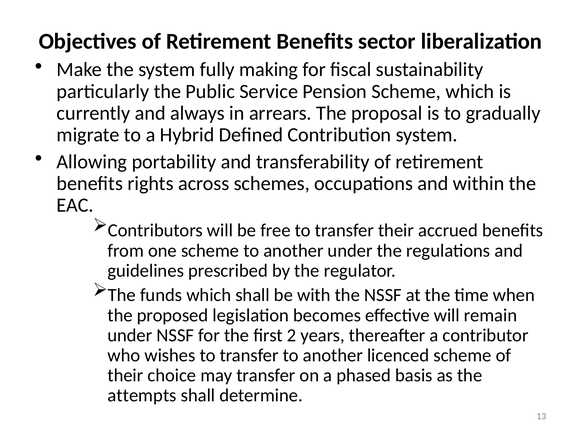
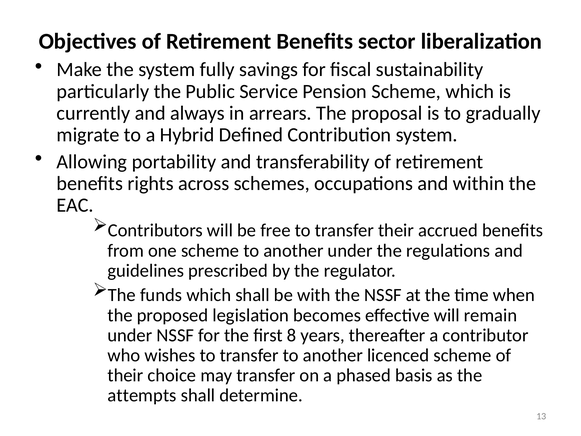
making: making -> savings (269, 70)
2: 2 -> 8 (292, 335)
